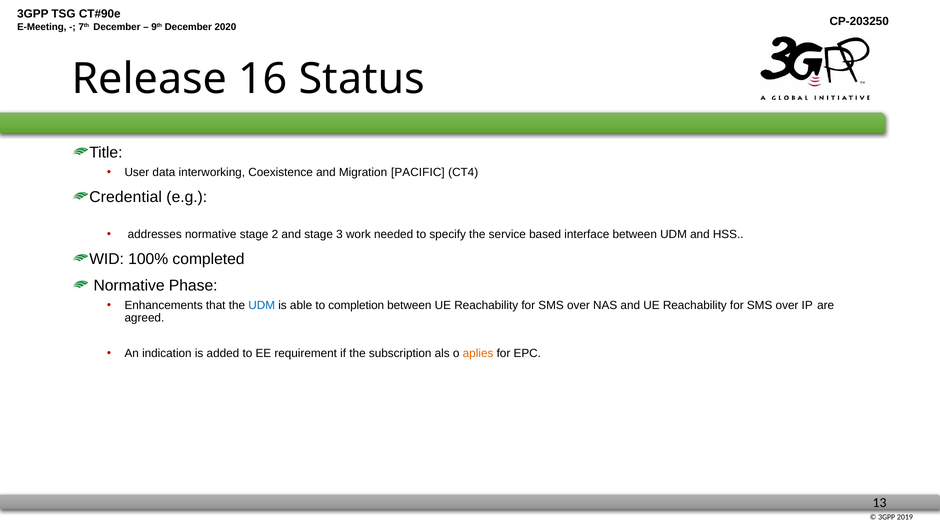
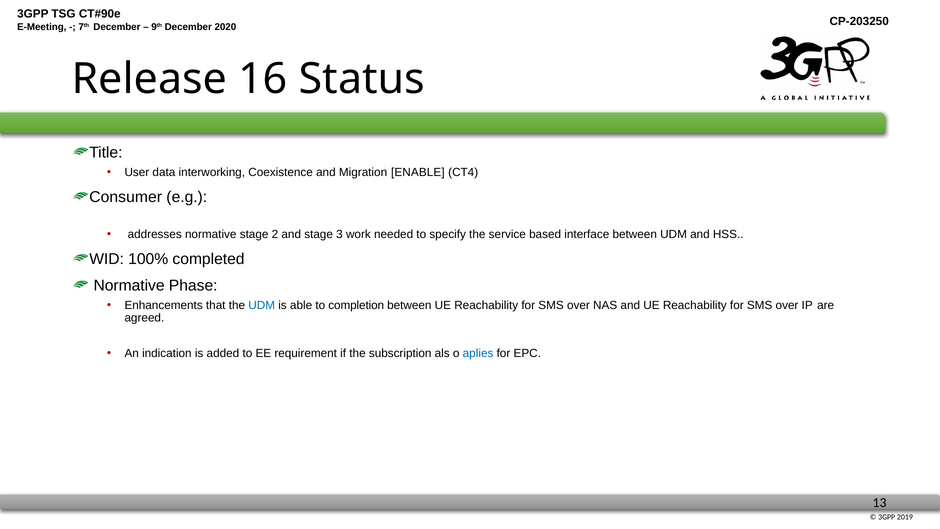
PACIFIC: PACIFIC -> ENABLE (418, 172)
Credential: Credential -> Consumer (126, 197)
aplies colour: orange -> blue (478, 353)
